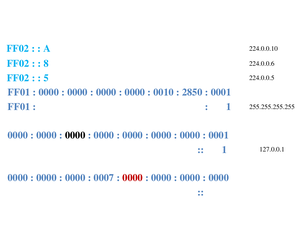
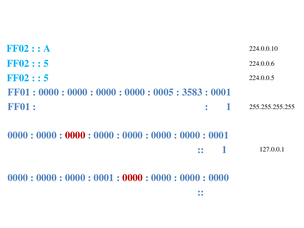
8: 8 -> 5 (46, 64)
0010: 0010 -> 0005 (164, 92)
2850: 2850 -> 3583 (192, 92)
0000 colour: black -> red (75, 135)
0007: 0007 -> 0001 (104, 178)
